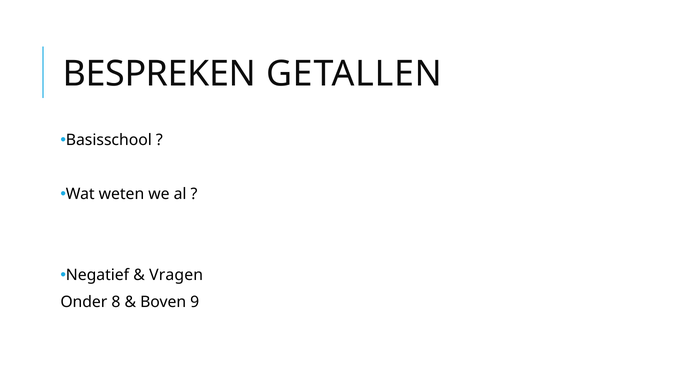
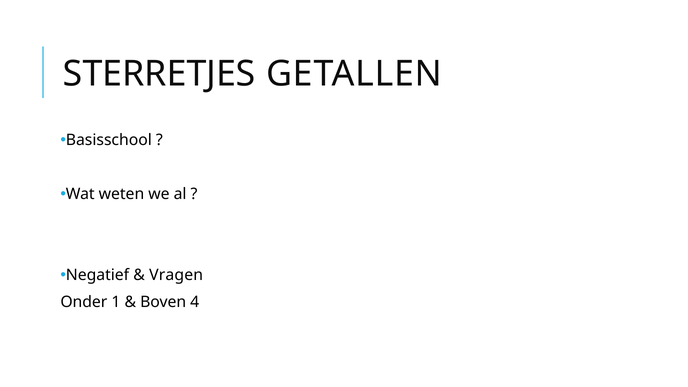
BESPREKEN: BESPREKEN -> STERRETJES (159, 74)
8: 8 -> 1 (116, 302)
9: 9 -> 4 (195, 302)
